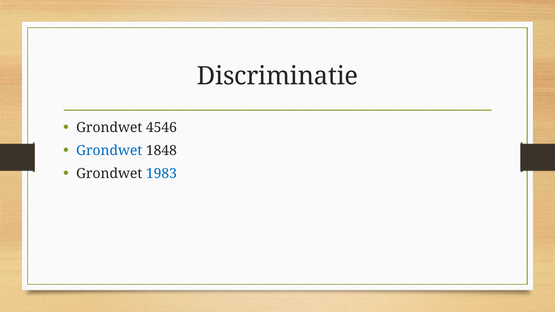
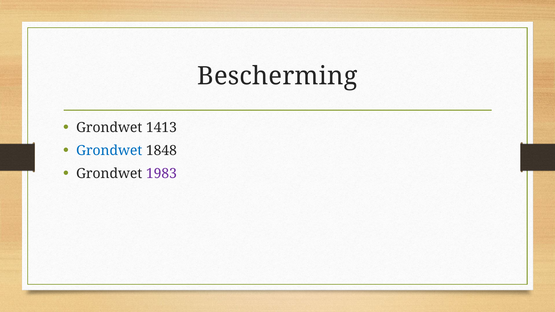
Discriminatie: Discriminatie -> Bescherming (277, 76)
4546: 4546 -> 1413 (161, 128)
1983 colour: blue -> purple (161, 174)
